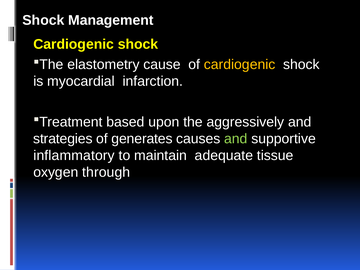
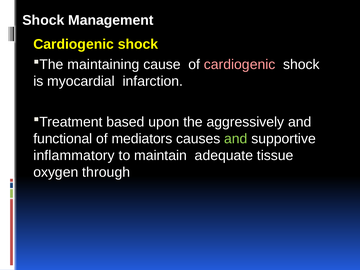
elastometry: elastometry -> maintaining (103, 64)
cardiogenic colour: yellow -> pink (240, 64)
strategies: strategies -> functional (63, 139)
generates: generates -> mediators (142, 139)
